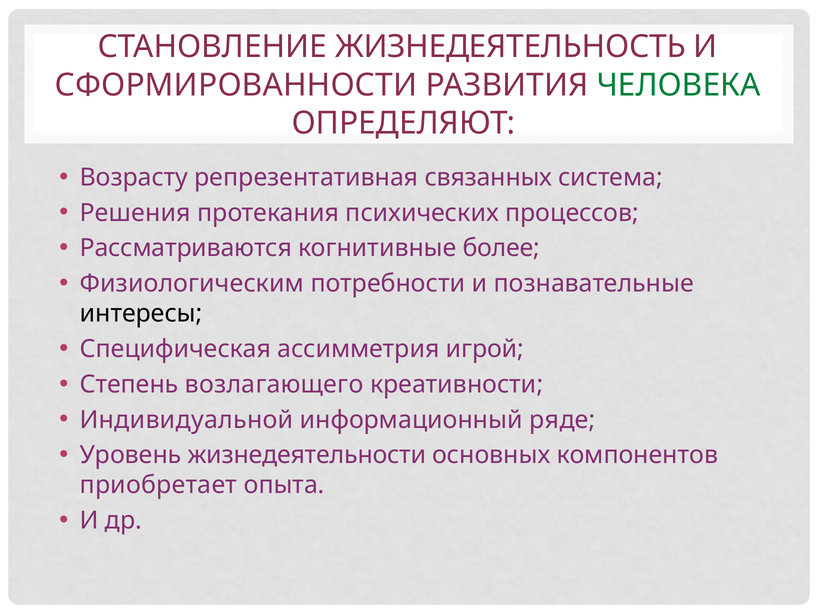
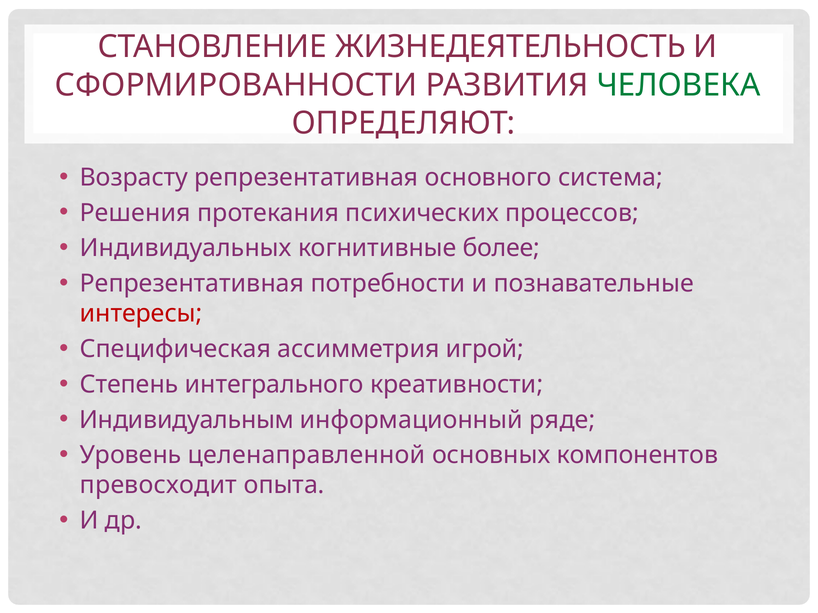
связанных: связанных -> основного (488, 178)
Рассматриваются: Рассматриваются -> Индивидуальных (186, 248)
Физиологическим: Физиологическим -> Репрезентативная (192, 284)
интересы colour: black -> red (141, 314)
возлагающего: возлагающего -> интегрального (274, 385)
Индивидуальной: Индивидуальной -> Индивидуальным (187, 420)
жизнедеятельности: жизнедеятельности -> целенаправленной (307, 456)
приобретает: приобретает -> превосходит (158, 486)
